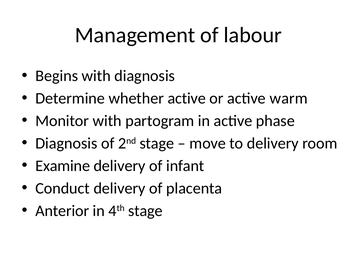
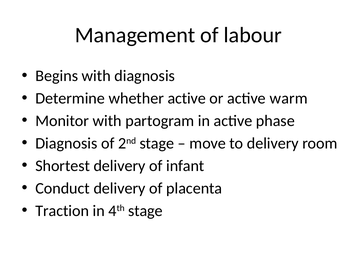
Examine: Examine -> Shortest (63, 166)
Anterior: Anterior -> Traction (62, 211)
